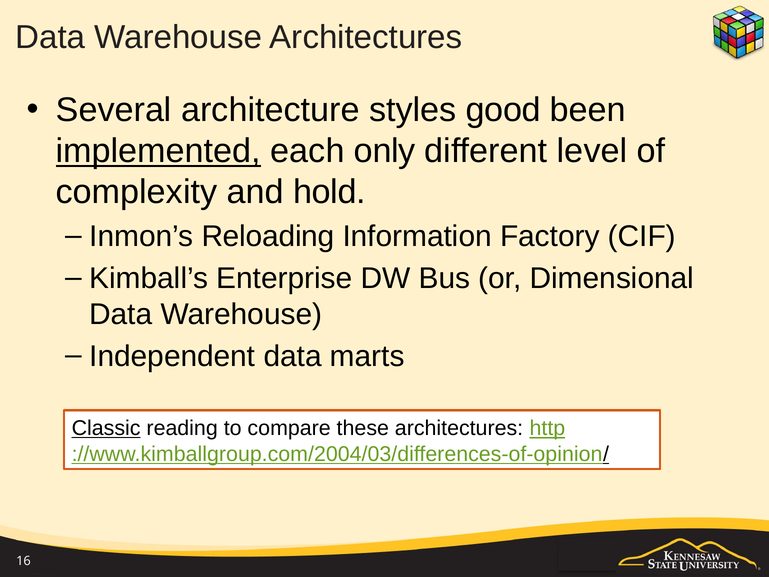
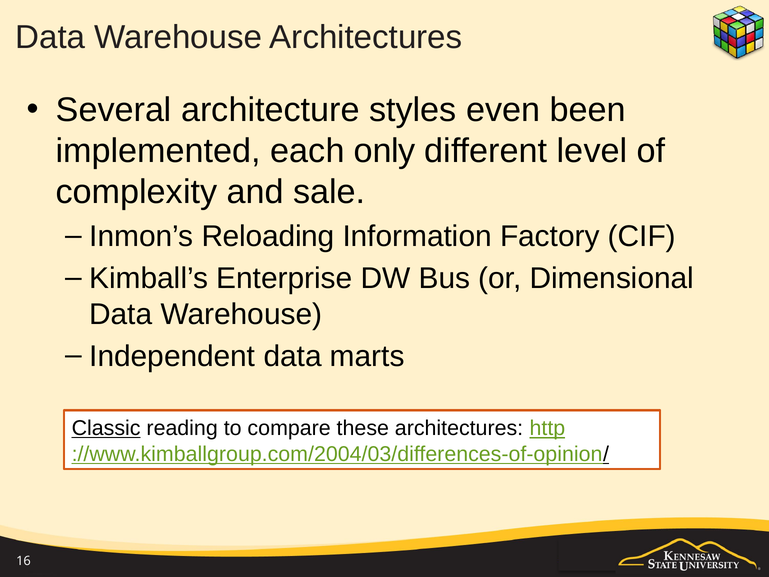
good: good -> even (503, 110)
implemented underline: present -> none (158, 151)
hold: hold -> sale (329, 192)
